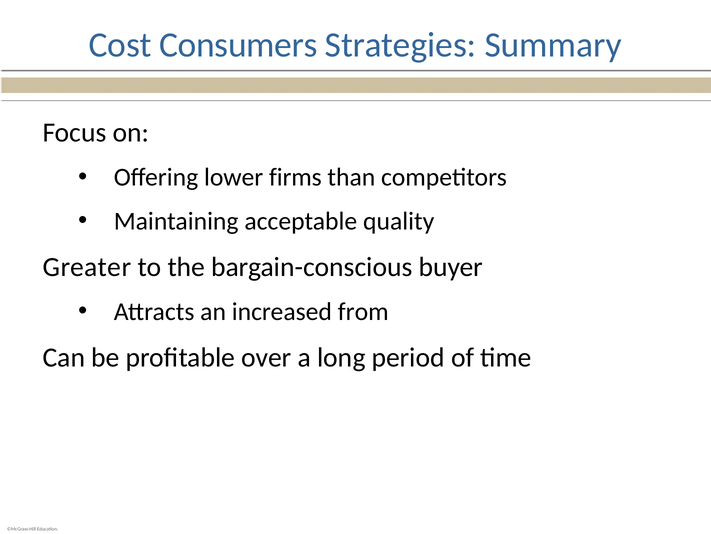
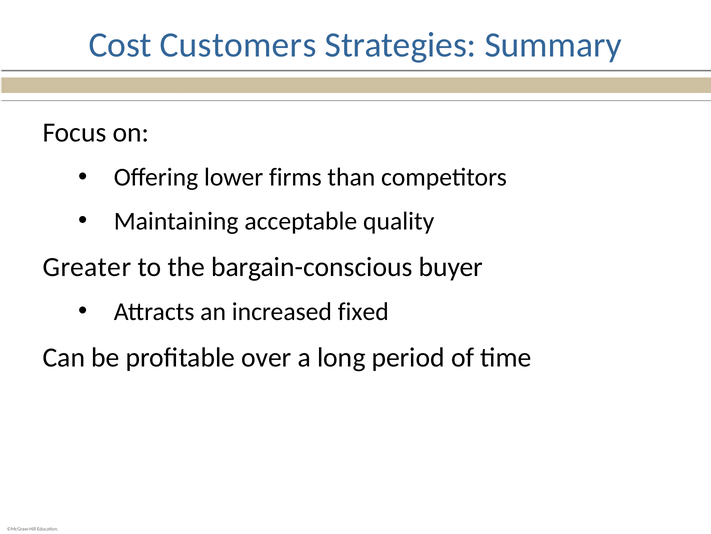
Consumers: Consumers -> Customers (238, 45)
from: from -> fixed (363, 311)
